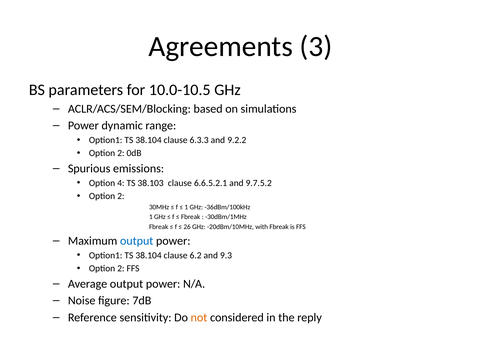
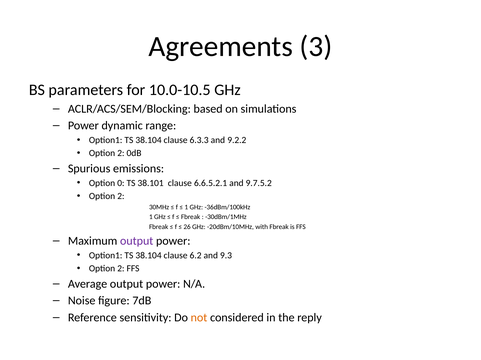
4: 4 -> 0 (121, 183)
38.103: 38.103 -> 38.101 (151, 183)
output colour: blue -> purple (137, 241)
